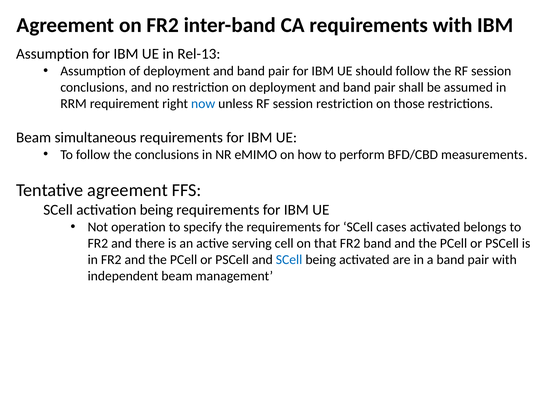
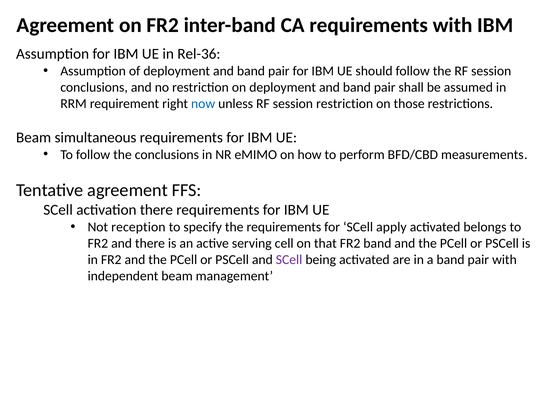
Rel-13: Rel-13 -> Rel-36 (199, 54)
activation being: being -> there (156, 210)
operation: operation -> reception (138, 227)
cases: cases -> apply (391, 227)
SCell colour: blue -> purple (289, 260)
